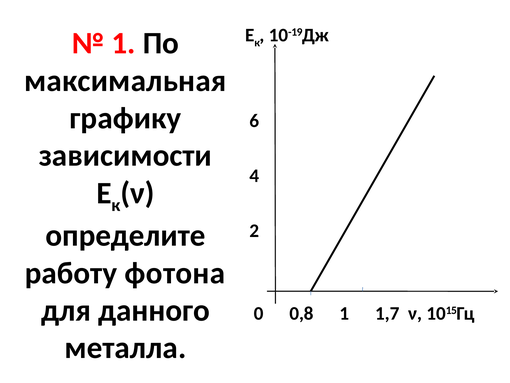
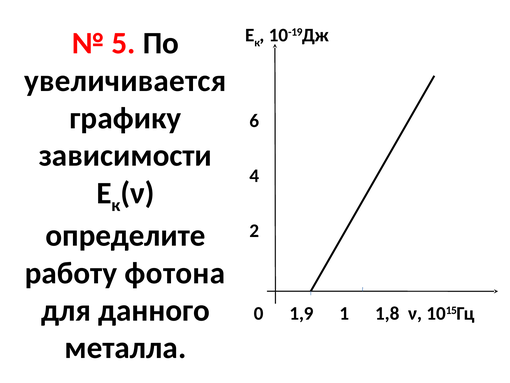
1: 1 -> 5 (124, 43)
максимальная: максимальная -> увеличивается (125, 81)
0,8: 0,8 -> 1,9 (301, 313)
1,7: 1,7 -> 1,8 (387, 313)
